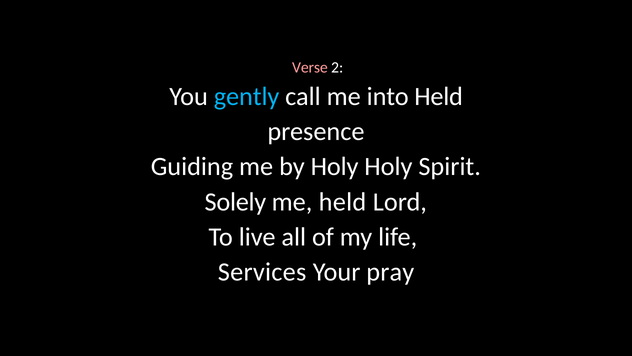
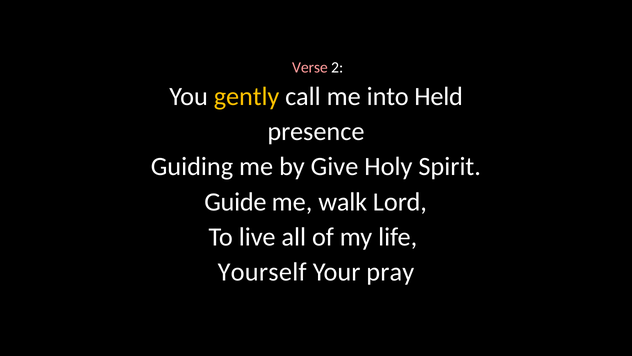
gently colour: light blue -> yellow (247, 97)
by Holy: Holy -> Give (335, 167)
Solely: Solely -> Guide (235, 202)
me held: held -> walk (343, 202)
Services: Services -> Yourself (262, 272)
